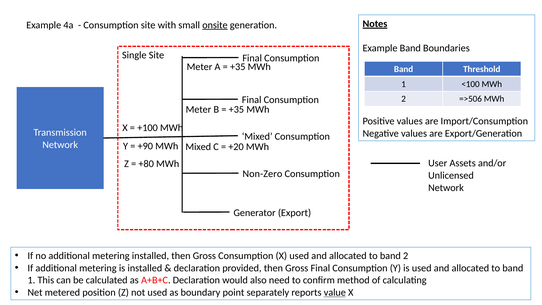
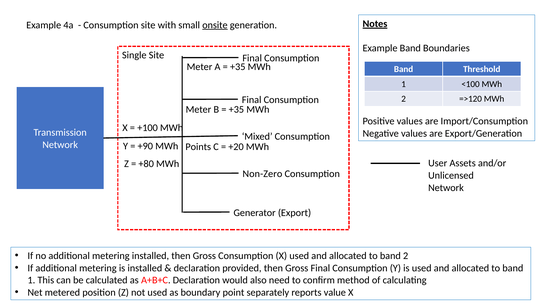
=>506: =>506 -> =>120 (471, 99)
Mixed: Mixed -> Points (198, 147)
value underline: present -> none (335, 292)
